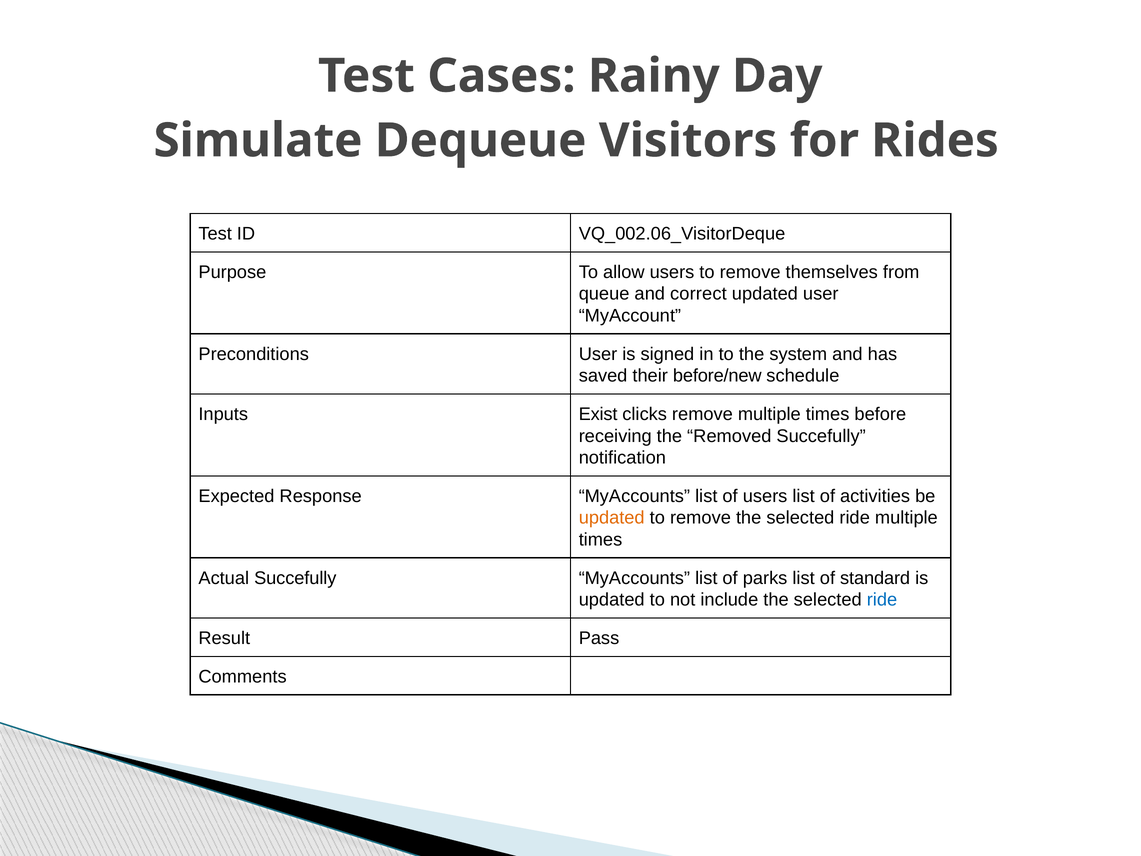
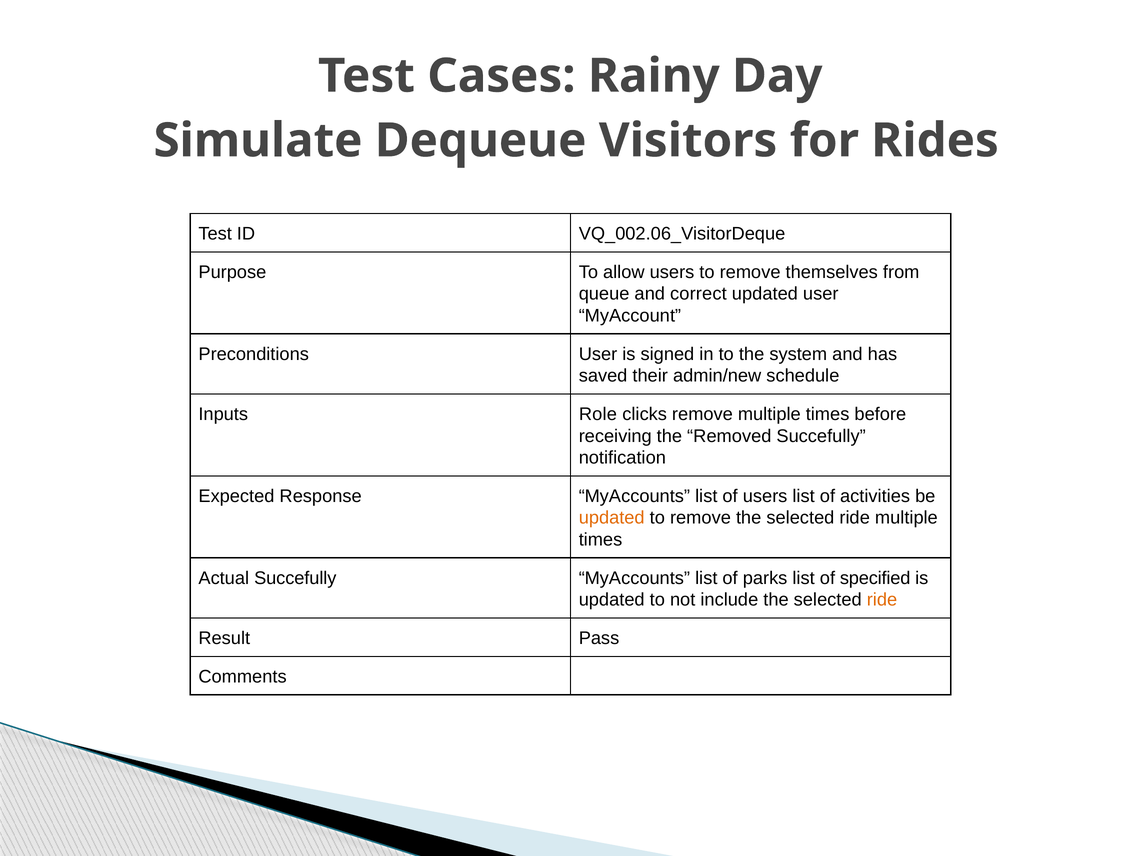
before/new: before/new -> admin/new (717, 376)
Exist: Exist -> Role (598, 414)
standard: standard -> specified (875, 578)
ride colour: blue -> orange (882, 600)
